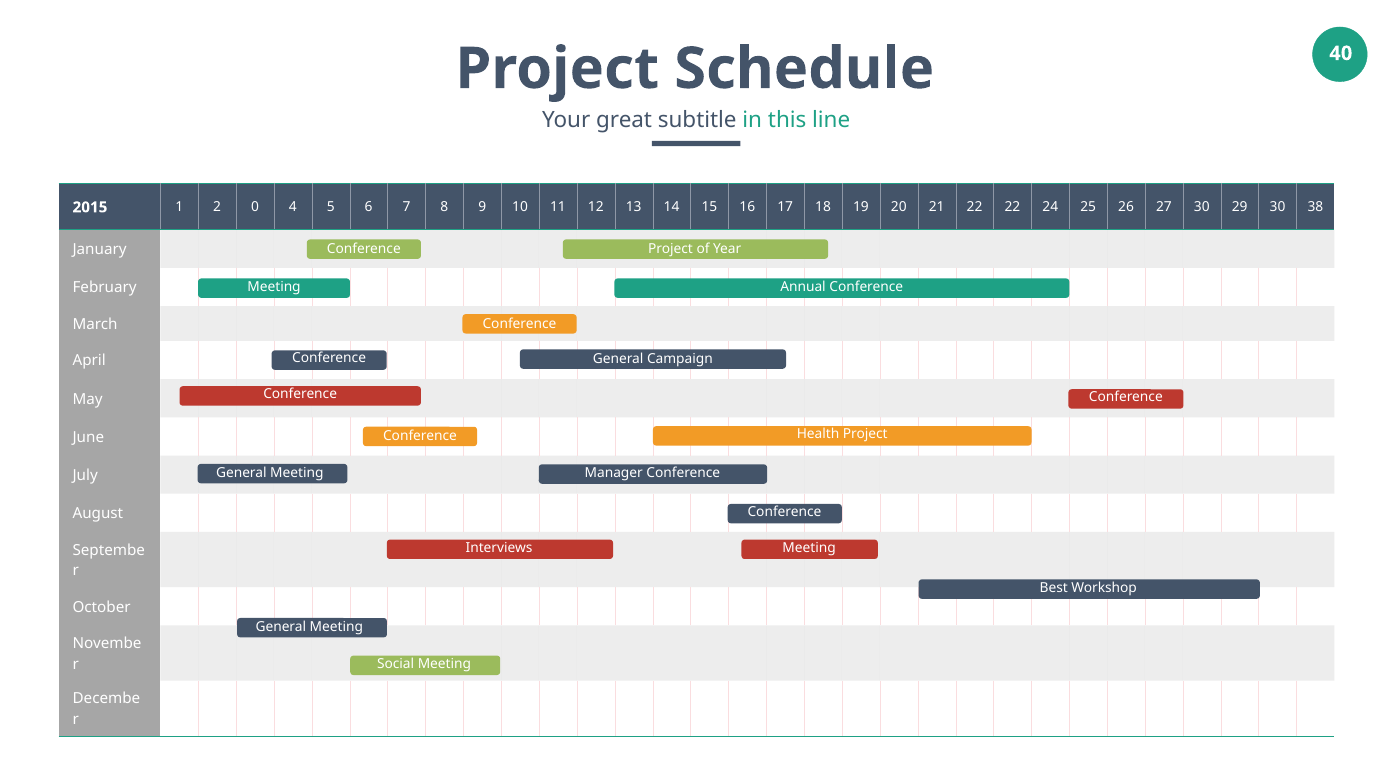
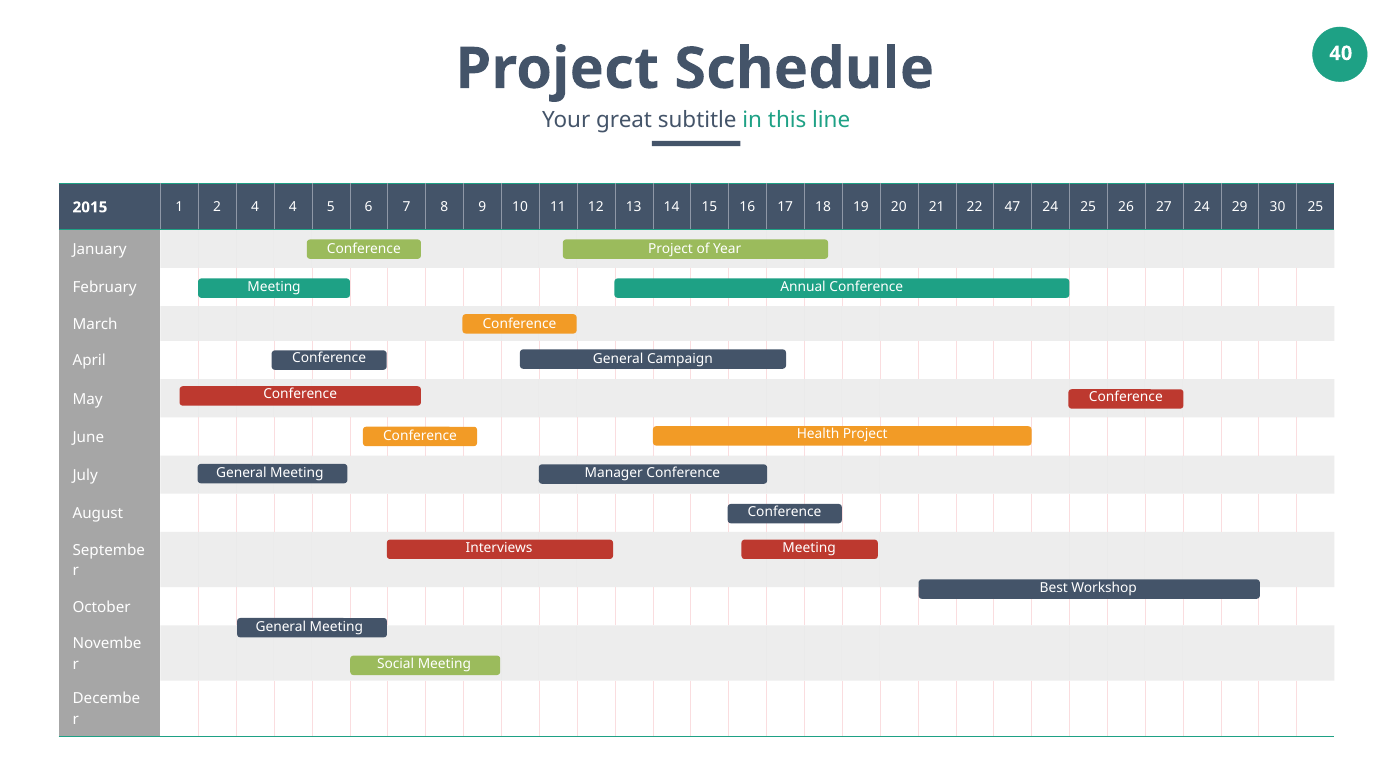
2 0: 0 -> 4 (255, 207)
22 22: 22 -> 47 (1012, 207)
27 30: 30 -> 24 (1202, 207)
30 38: 38 -> 25 (1315, 207)
